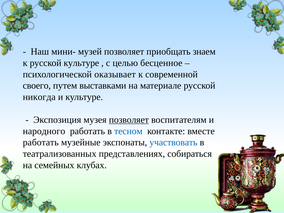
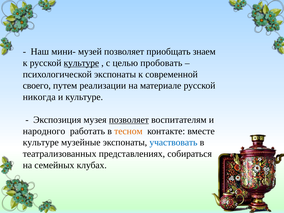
культуре underline: none -> present (81, 63)
бесценное: бесценное -> пробовать (161, 63)
психологической оказывает: оказывает -> экспонаты (115, 74)
выставками: выставками -> реализации (103, 86)
тесном colour: blue -> orange (128, 131)
работать: работать -> культуре (41, 142)
